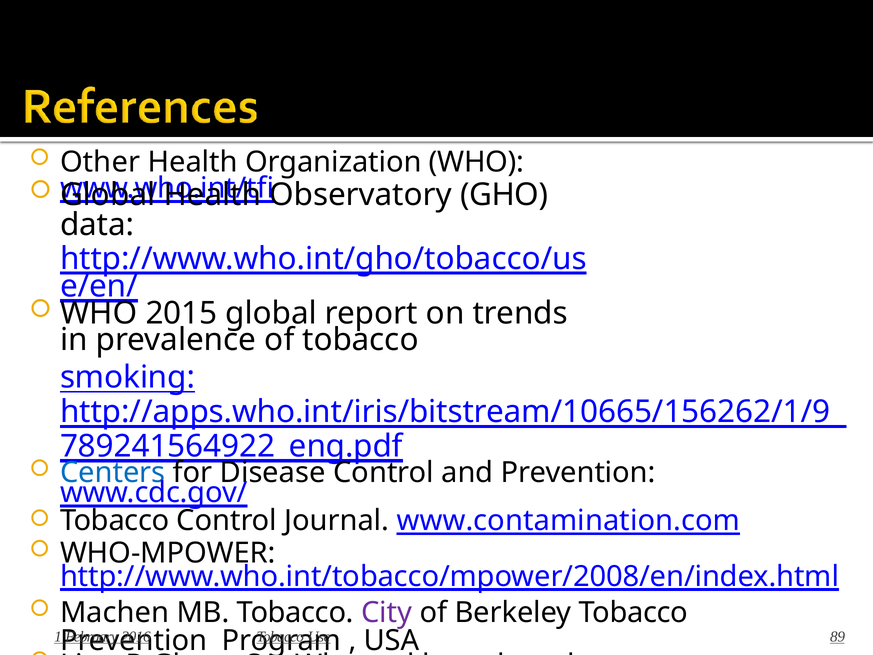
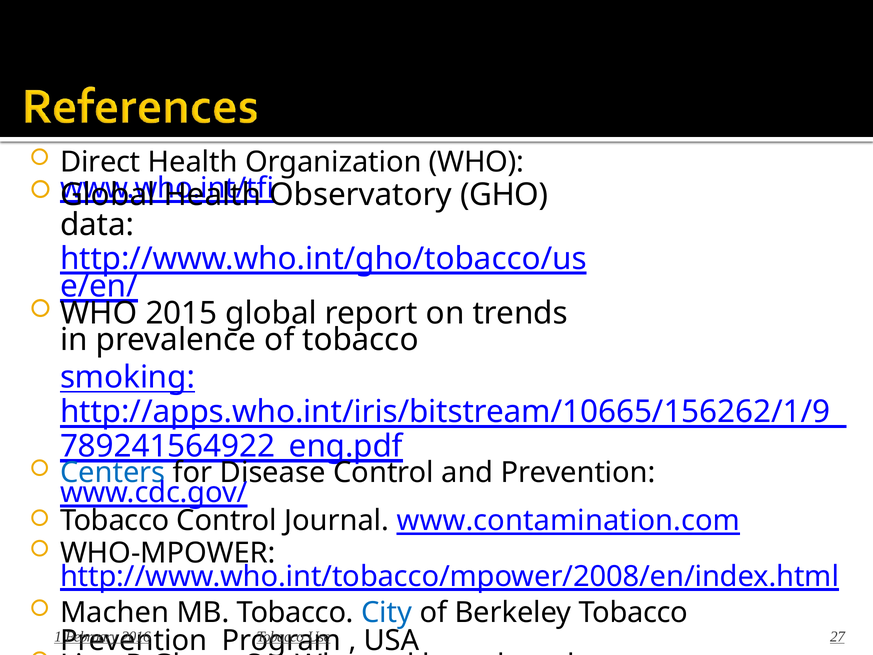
Other: Other -> Direct (100, 162)
City colour: purple -> blue (387, 613)
89: 89 -> 27 (838, 636)
